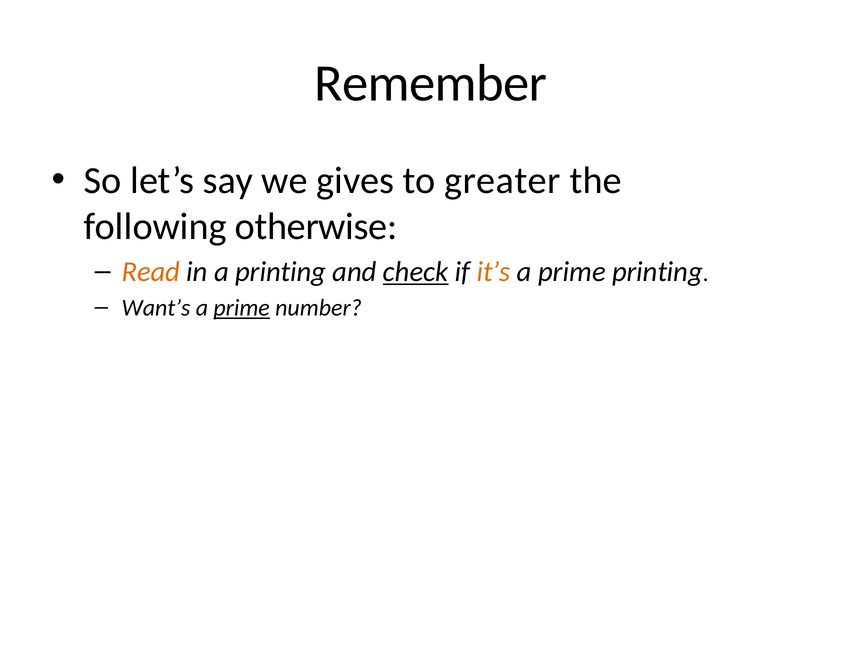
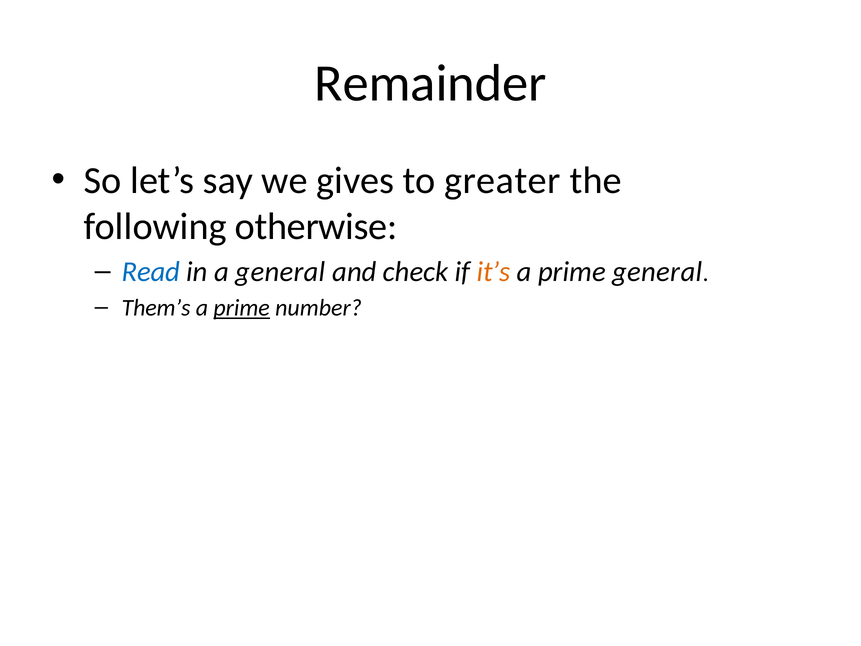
Remember: Remember -> Remainder (430, 83)
Read colour: orange -> blue (151, 272)
a printing: printing -> general (280, 272)
check underline: present -> none (416, 272)
prime printing: printing -> general (657, 272)
Want’s: Want’s -> Them’s (156, 308)
